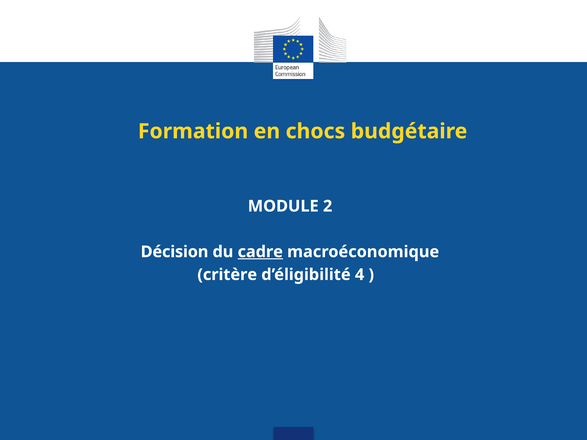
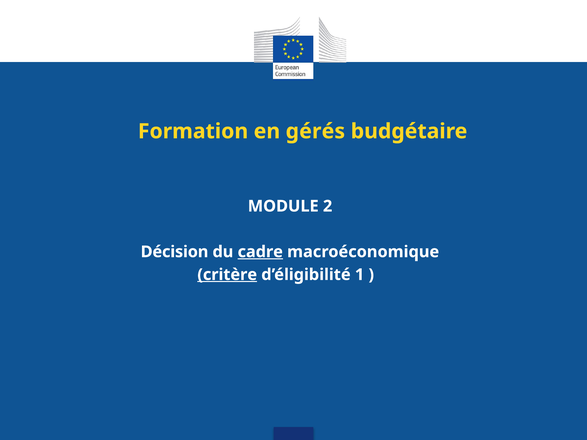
chocs: chocs -> gérés (315, 131)
critère underline: none -> present (227, 275)
4: 4 -> 1 (360, 275)
